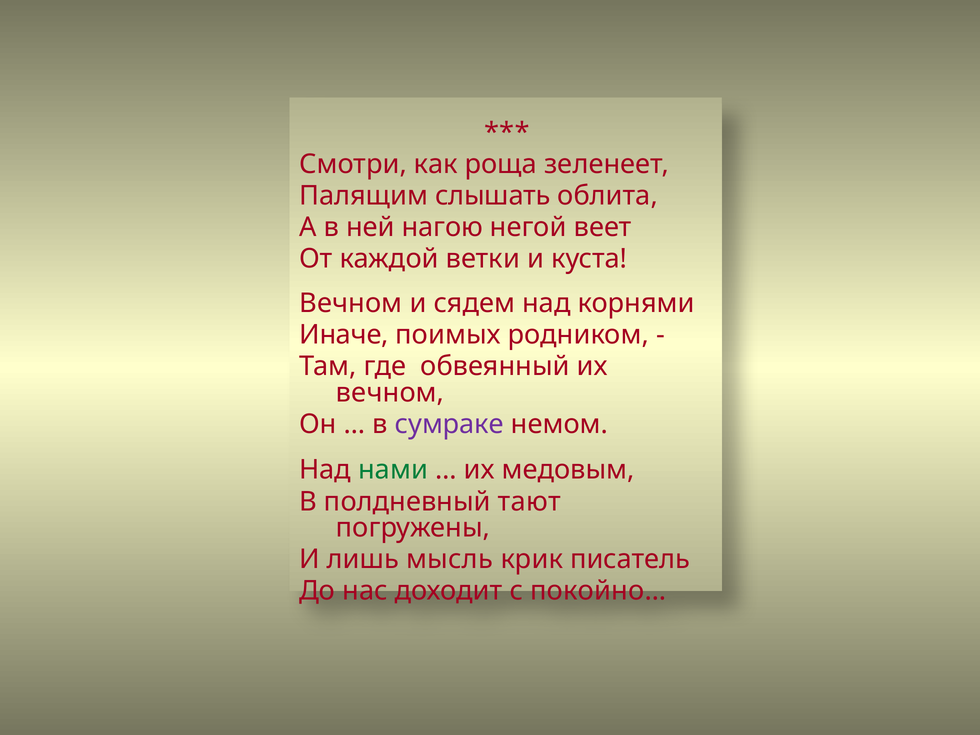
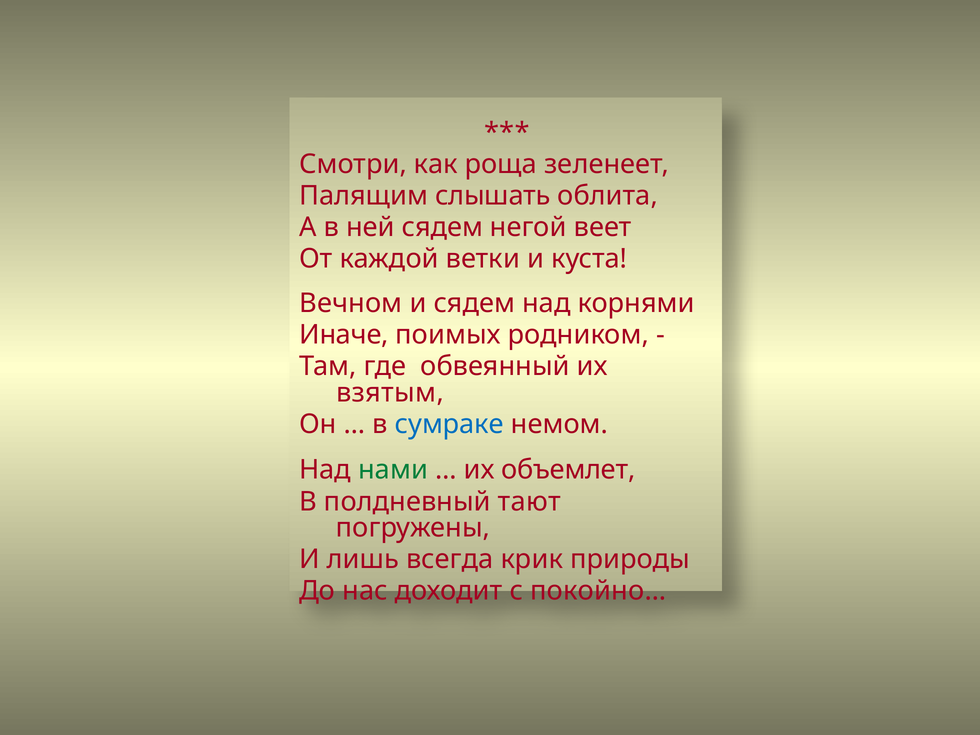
ней нагою: нагою -> сядем (442, 227)
вечном: вечном -> взятым (390, 393)
сумраке colour: purple -> blue (449, 424)
медовым: медовым -> объемлет (568, 470)
мысль: мысль -> всегда (450, 559)
писатель: писатель -> природы (630, 559)
